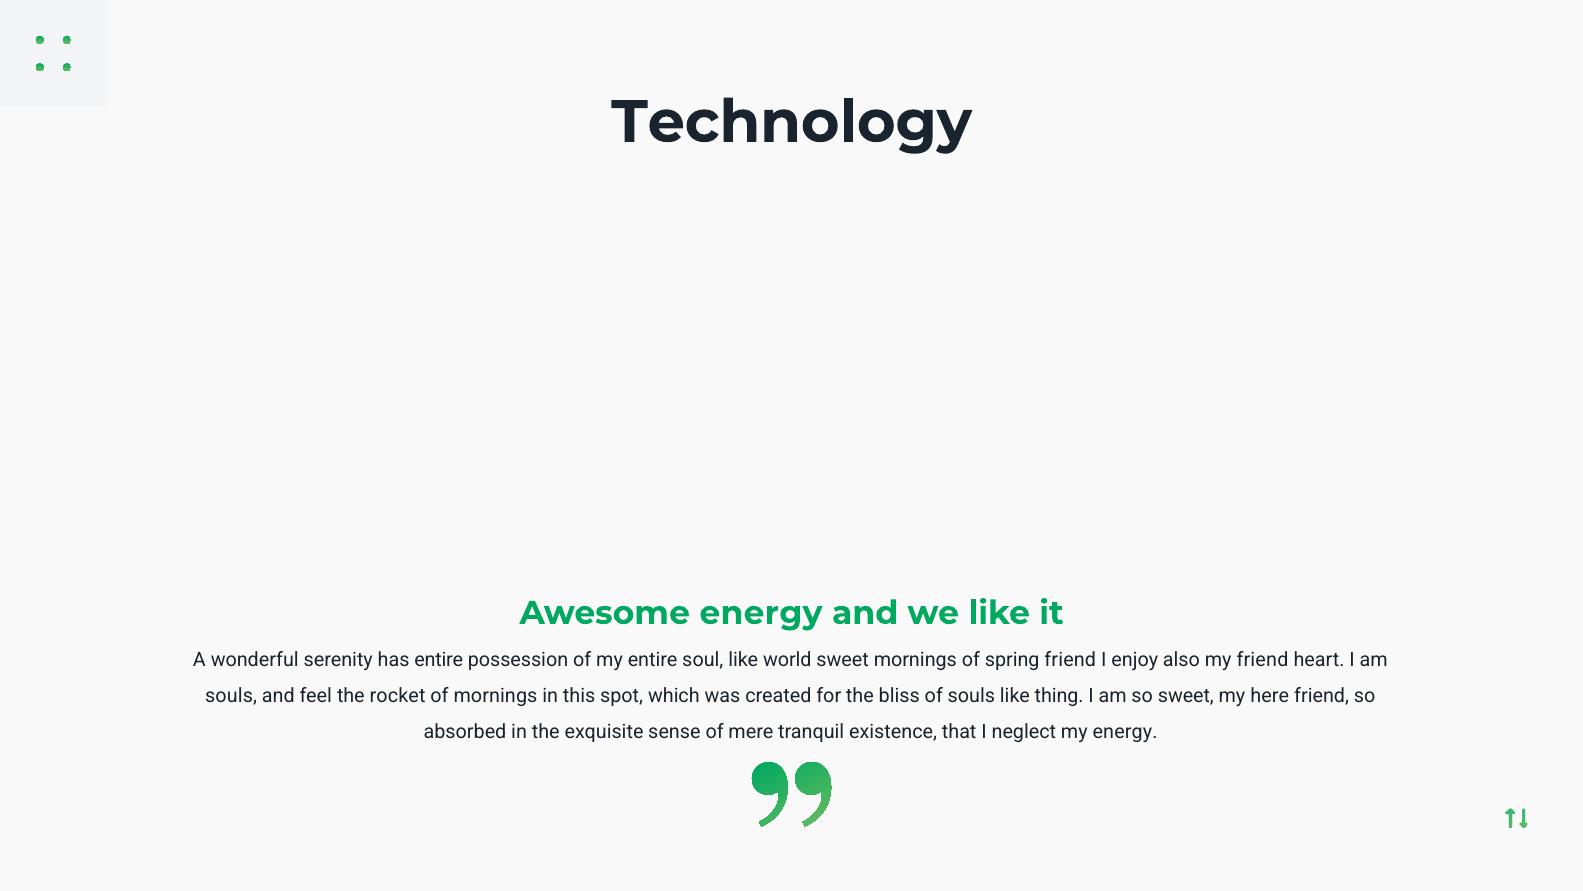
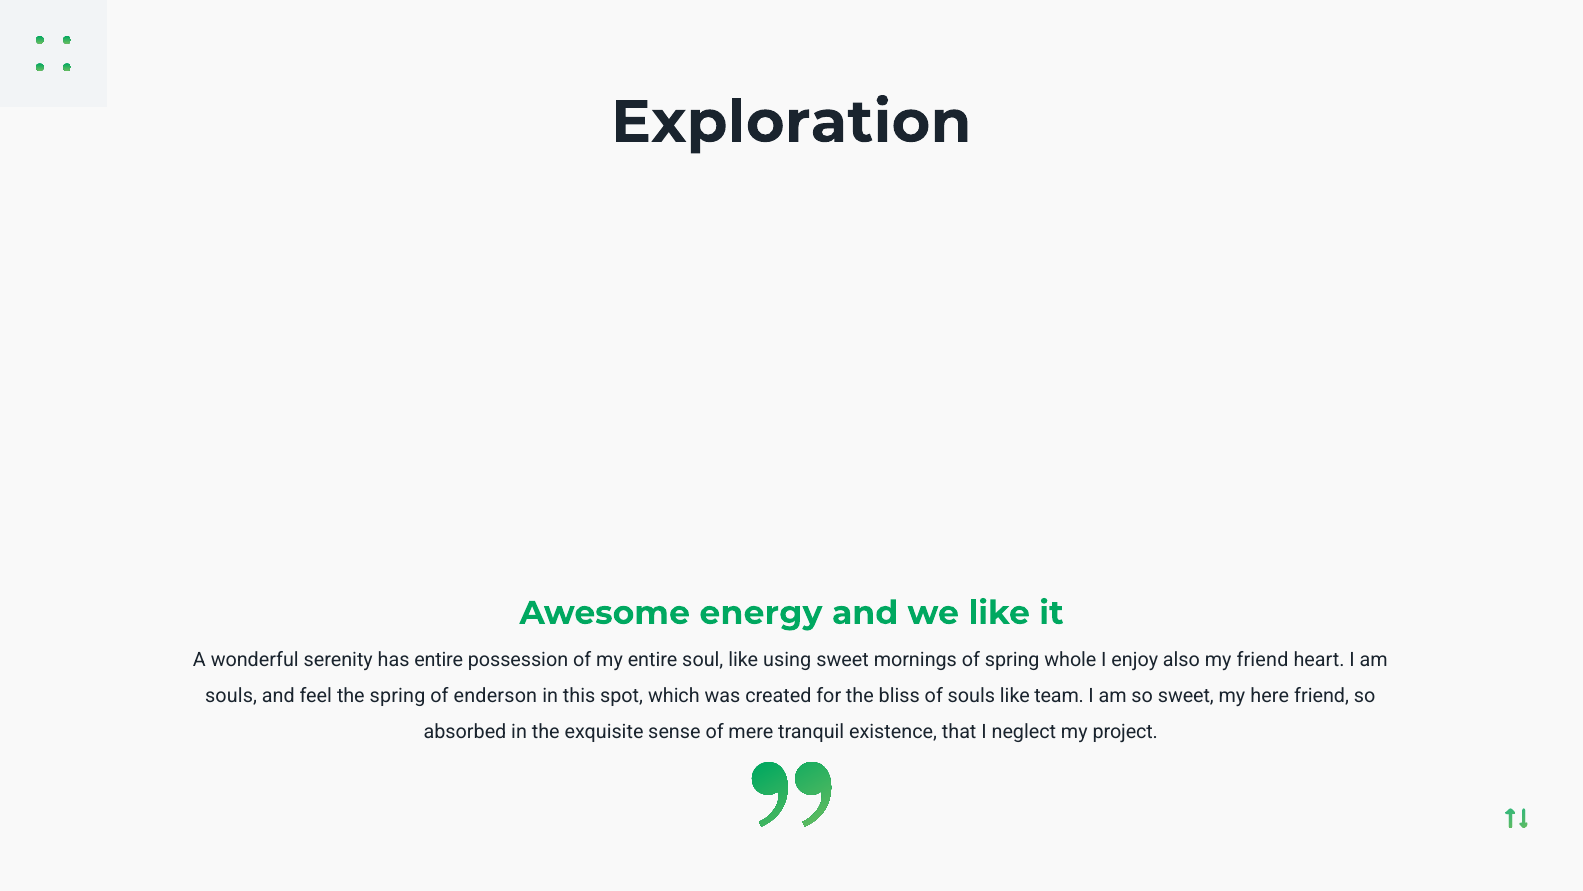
Technology: Technology -> Exploration (791, 122)
world: world -> using (787, 660)
spring friend: friend -> whole (1070, 660)
the rocket: rocket -> spring (397, 695)
of mornings: mornings -> enderson (495, 695)
thing: thing -> team (1059, 695)
my energy: energy -> project (1125, 731)
